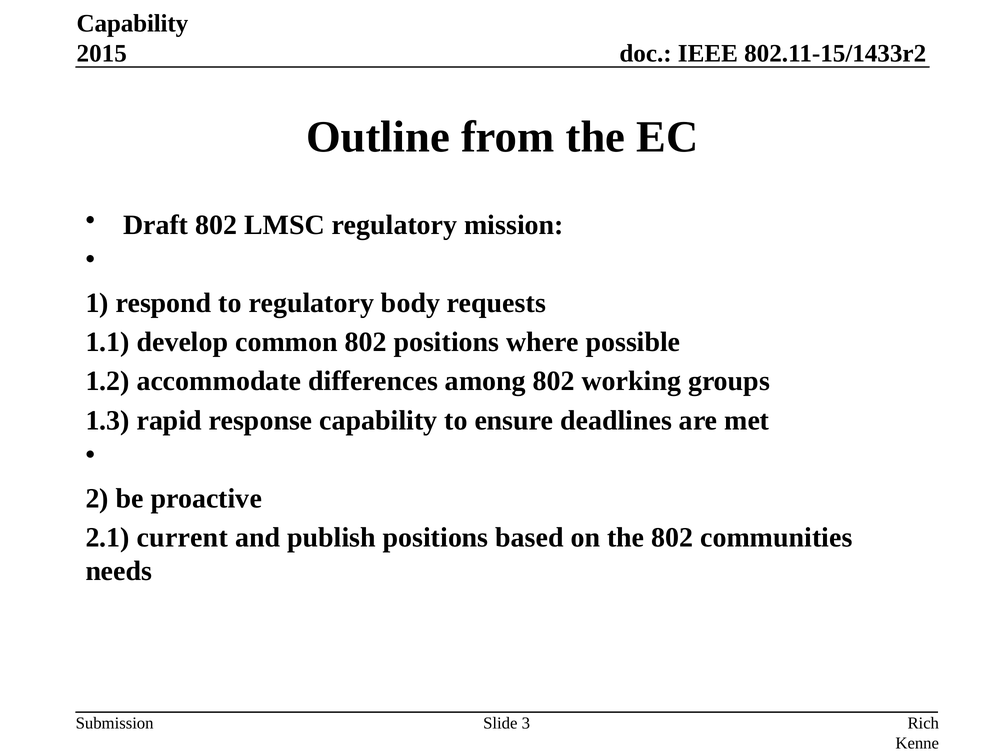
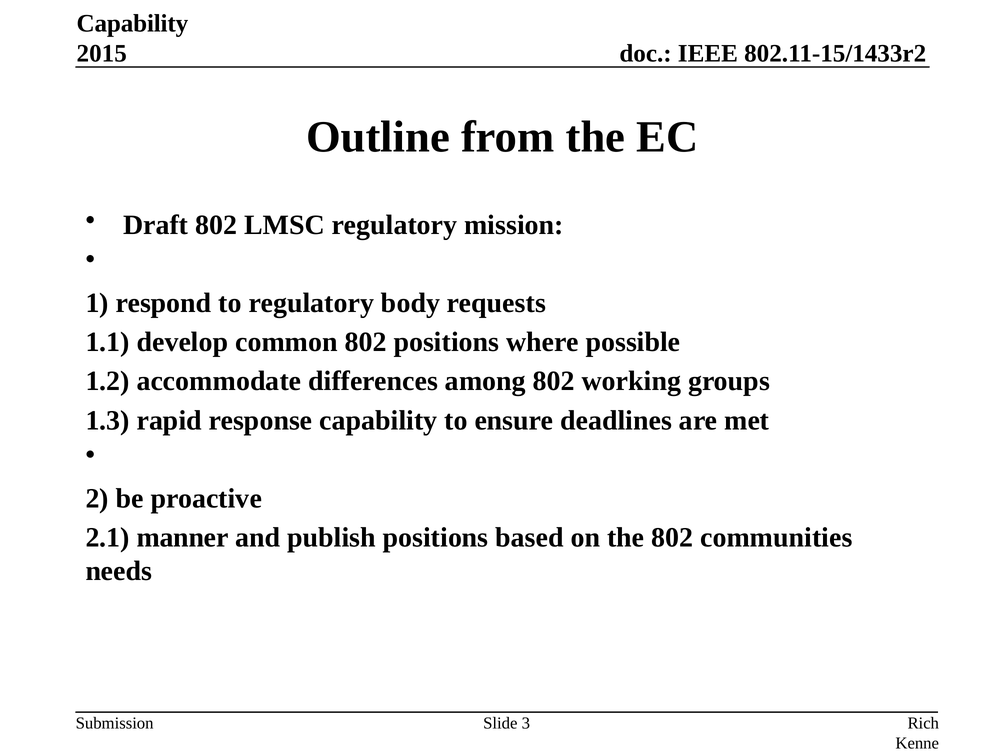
current: current -> manner (183, 538)
